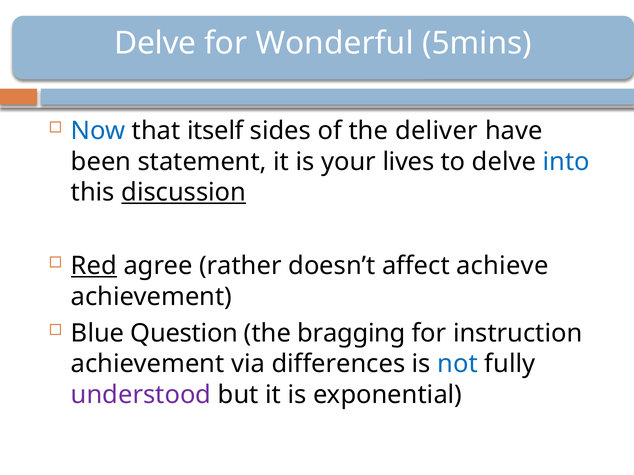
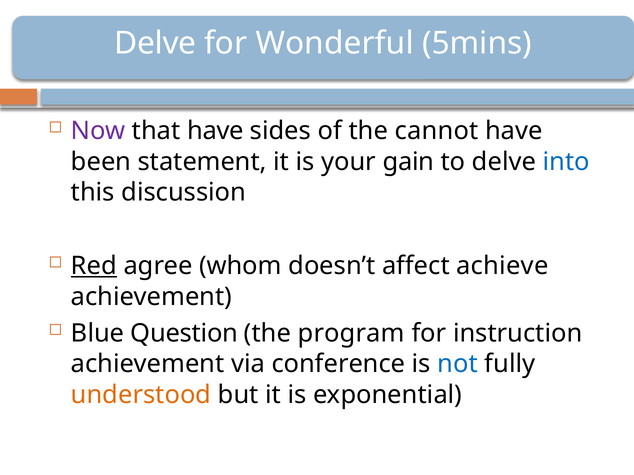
Now colour: blue -> purple (98, 131)
that itself: itself -> have (215, 131)
deliver: deliver -> cannot (437, 131)
lives: lives -> gain (408, 162)
discussion underline: present -> none (184, 193)
rather: rather -> whom (240, 266)
bragging: bragging -> program (351, 334)
differences: differences -> conference (338, 364)
understood colour: purple -> orange (141, 395)
